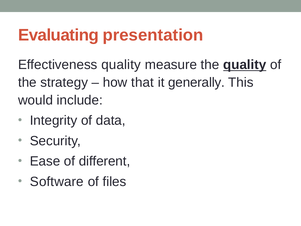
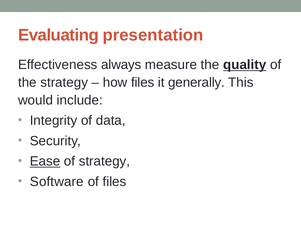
Effectiveness quality: quality -> always (121, 65)
how that: that -> files (143, 82)
Ease underline: none -> present (45, 161)
of different: different -> strategy (104, 161)
